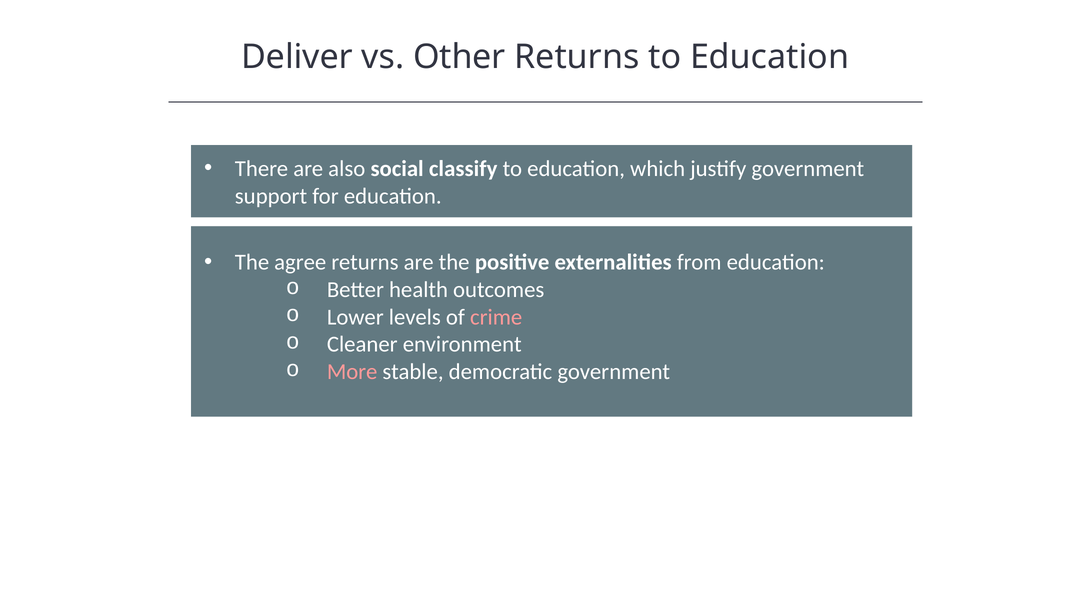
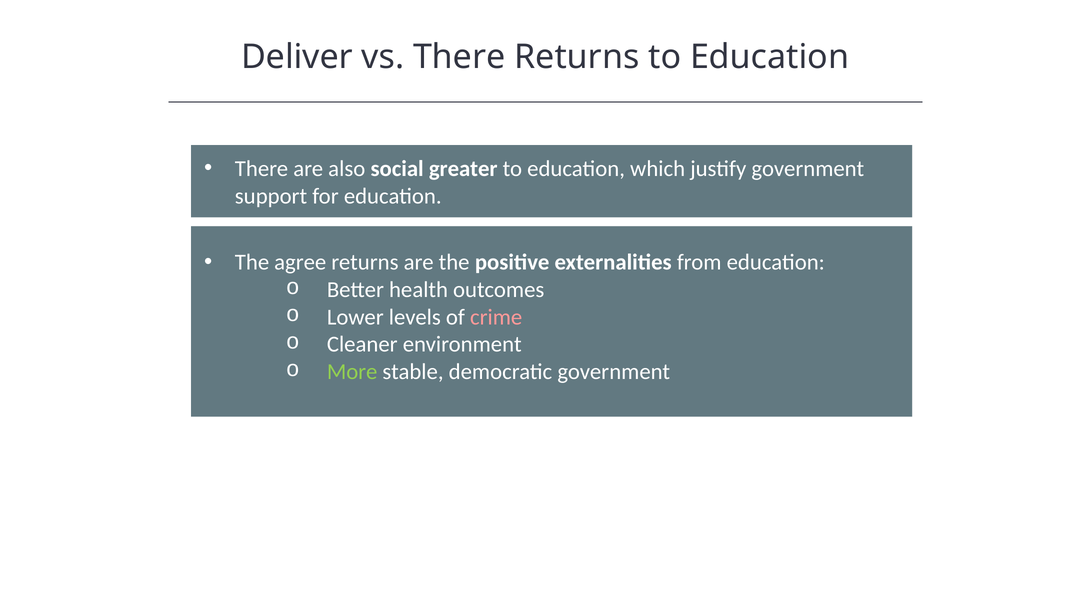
vs Other: Other -> There (459, 57)
classify: classify -> greater (463, 169)
More colour: pink -> light green (352, 371)
